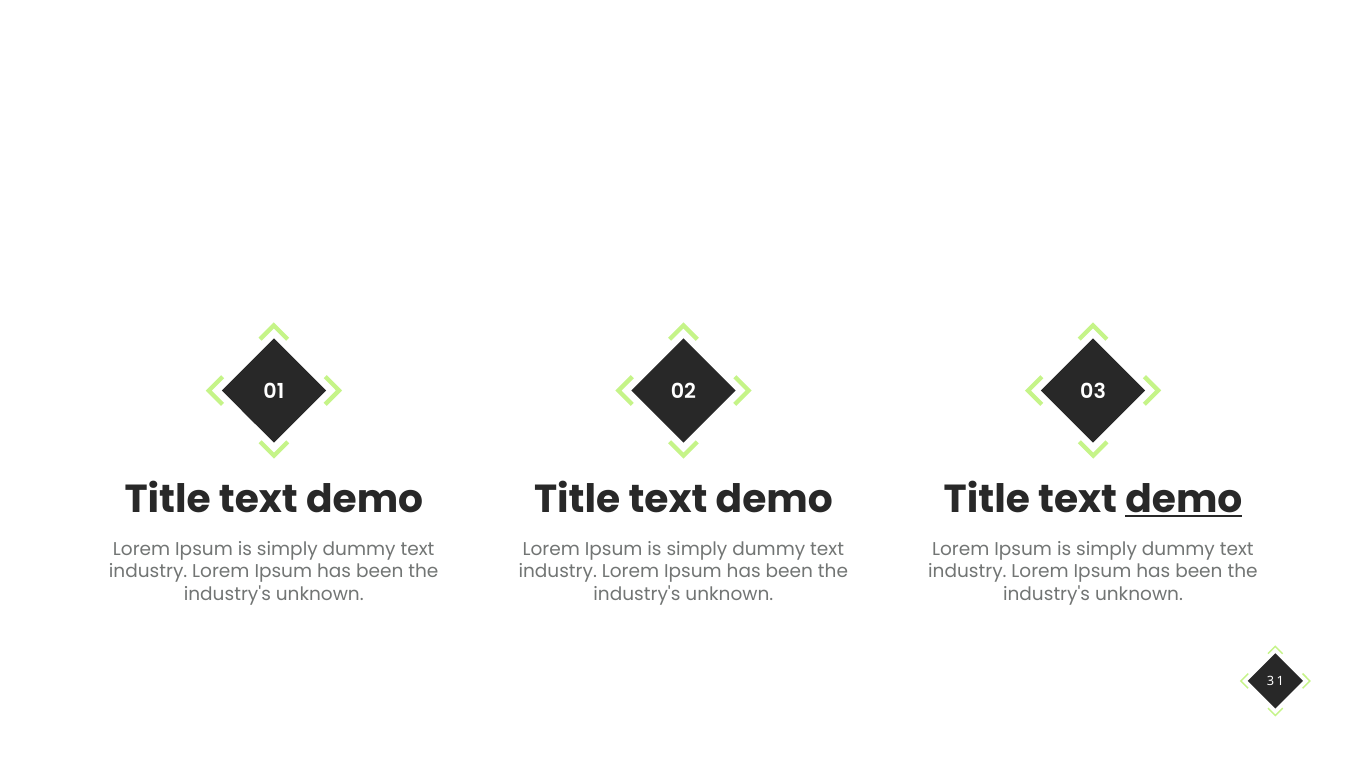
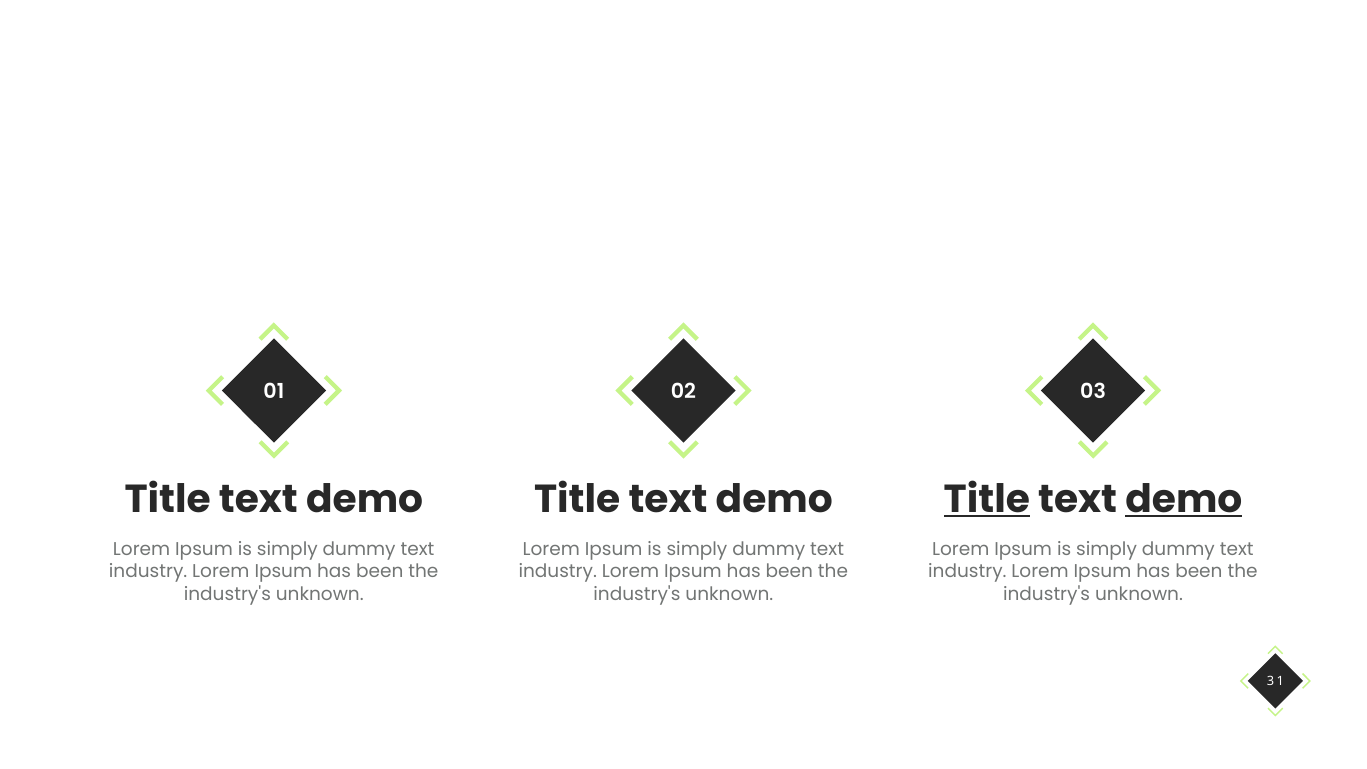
Title underline: none -> present (987, 499)
